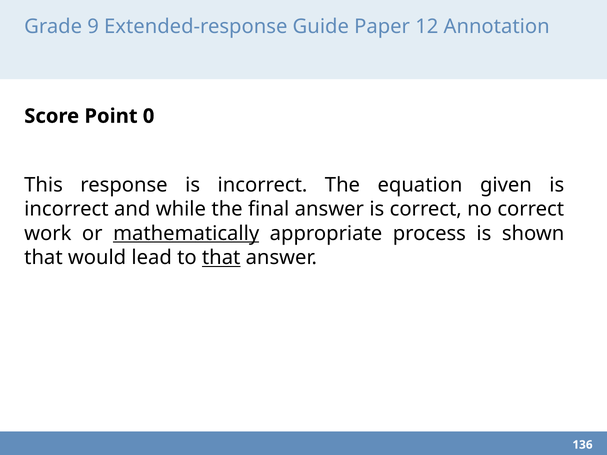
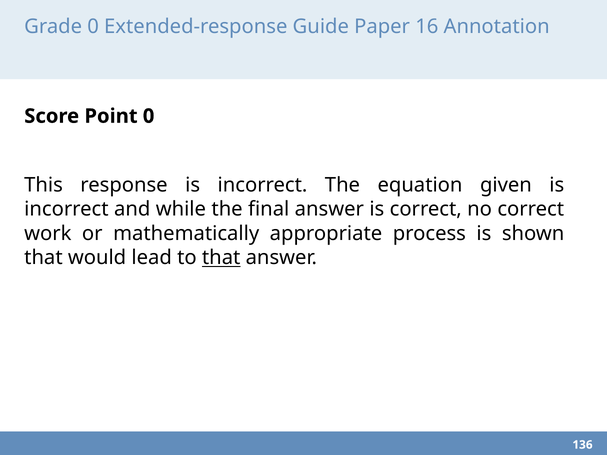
Grade 9: 9 -> 0 (93, 27)
12: 12 -> 16 (427, 27)
mathematically underline: present -> none (186, 234)
